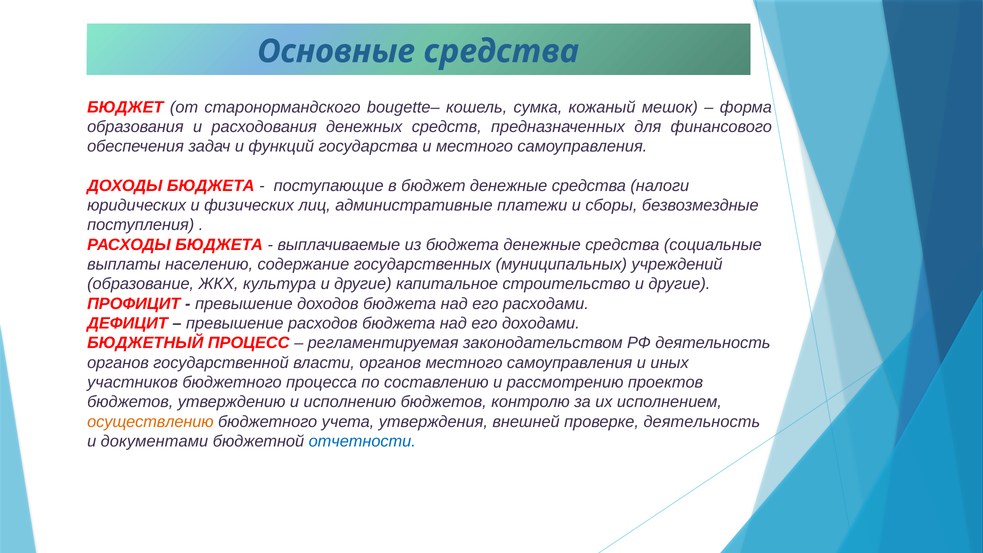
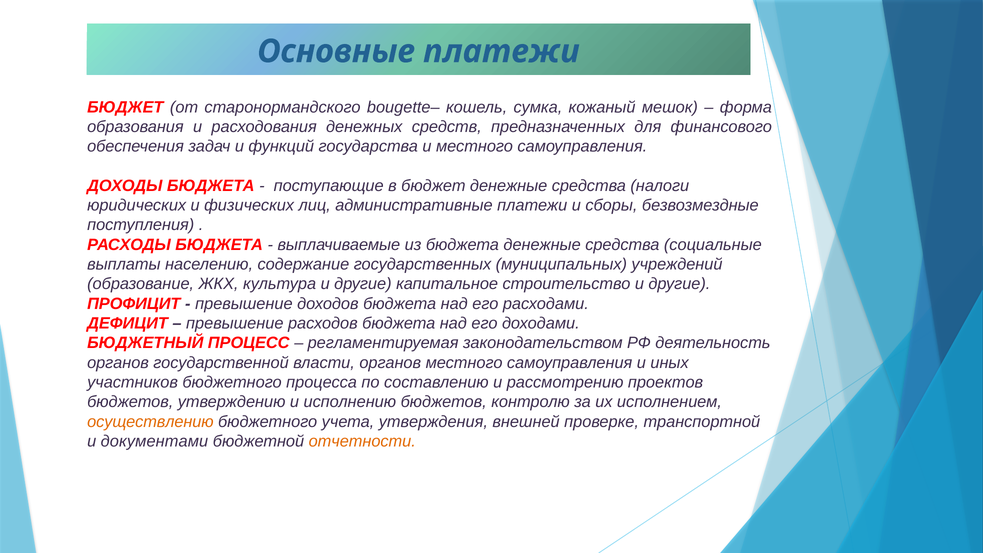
Основные средства: средства -> платежи (501, 51)
проверке деятельность: деятельность -> транспортной (702, 422)
отчетности colour: blue -> orange (362, 441)
